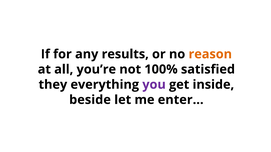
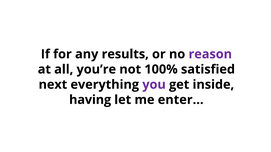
reason colour: orange -> purple (210, 54)
they: they -> next (53, 85)
beside: beside -> having (90, 100)
